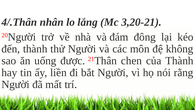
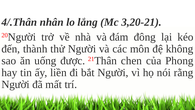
của Thành: Thành -> Phong (179, 61)
